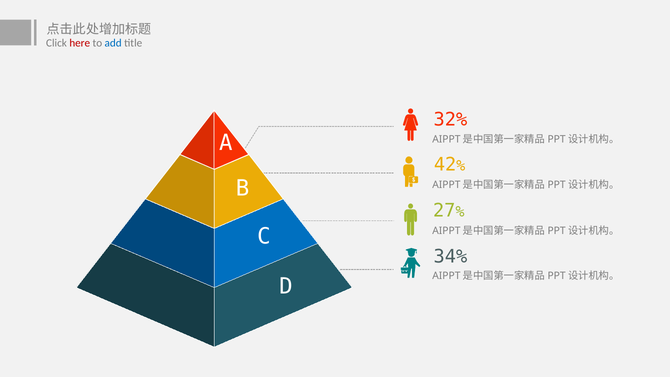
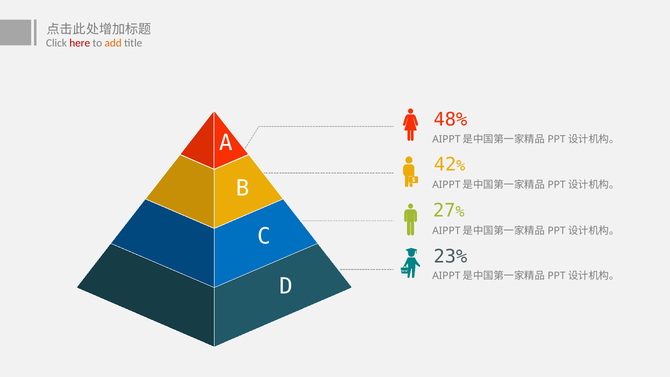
add colour: blue -> orange (113, 43)
32%: 32% -> 48% (450, 120)
34%: 34% -> 23% (450, 257)
